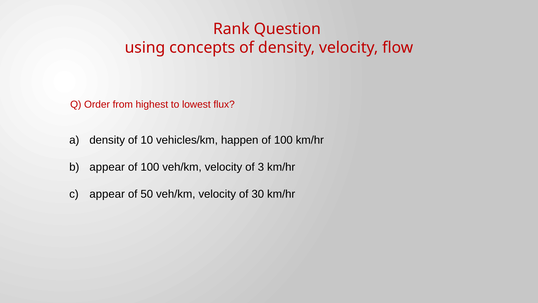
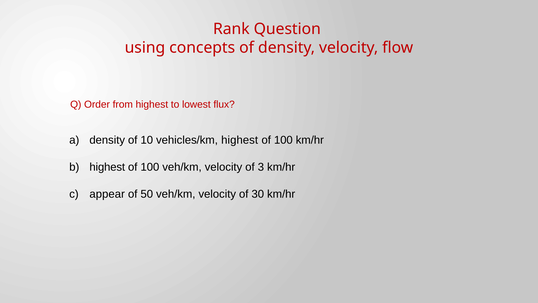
vehicles/km happen: happen -> highest (240, 140)
appear: appear -> highest (107, 167)
